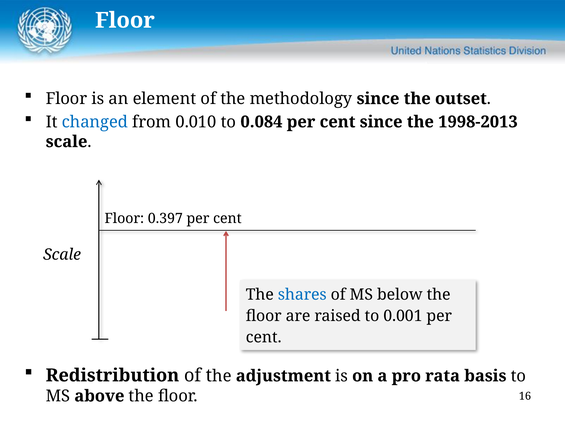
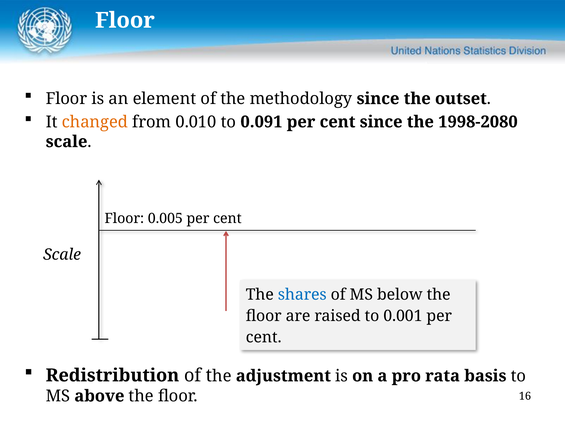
changed colour: blue -> orange (95, 122)
0.084: 0.084 -> 0.091 (261, 122)
1998-2013: 1998-2013 -> 1998-2080 (478, 122)
0.397: 0.397 -> 0.005 (165, 218)
